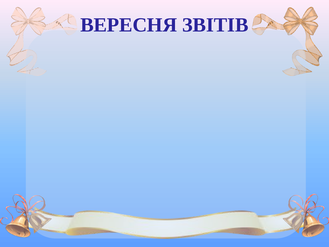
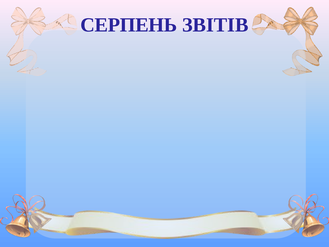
ВЕРЕСНЯ: ВЕРЕСНЯ -> СЕРПЕНЬ (129, 25)
